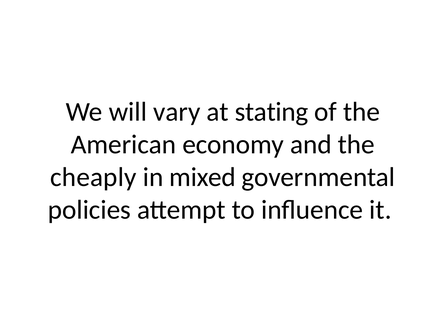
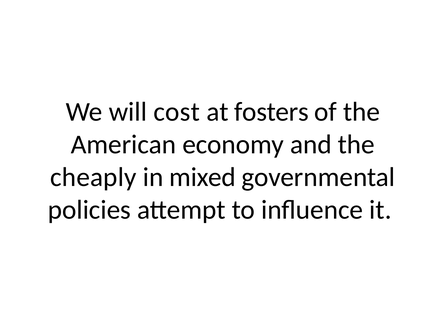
vary: vary -> cost (177, 112)
stating: stating -> fosters (272, 112)
